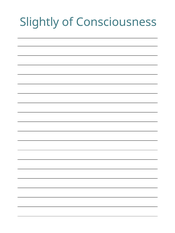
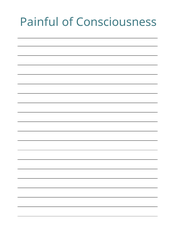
Slightly: Slightly -> Painful (39, 22)
